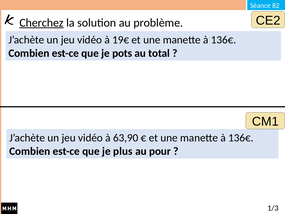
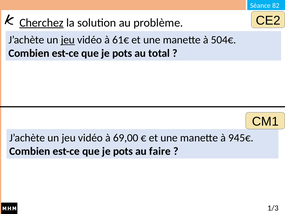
jeu underline: none -> present (68, 40)
19€: 19€ -> 61€ (121, 40)
136€: 136€ -> 504€ (224, 40)
63,90: 63,90 -> 69,00 (126, 138)
136€: 136€ -> 945€ (241, 138)
plus: plus -> pots (123, 151)
pour: pour -> faire (160, 151)
